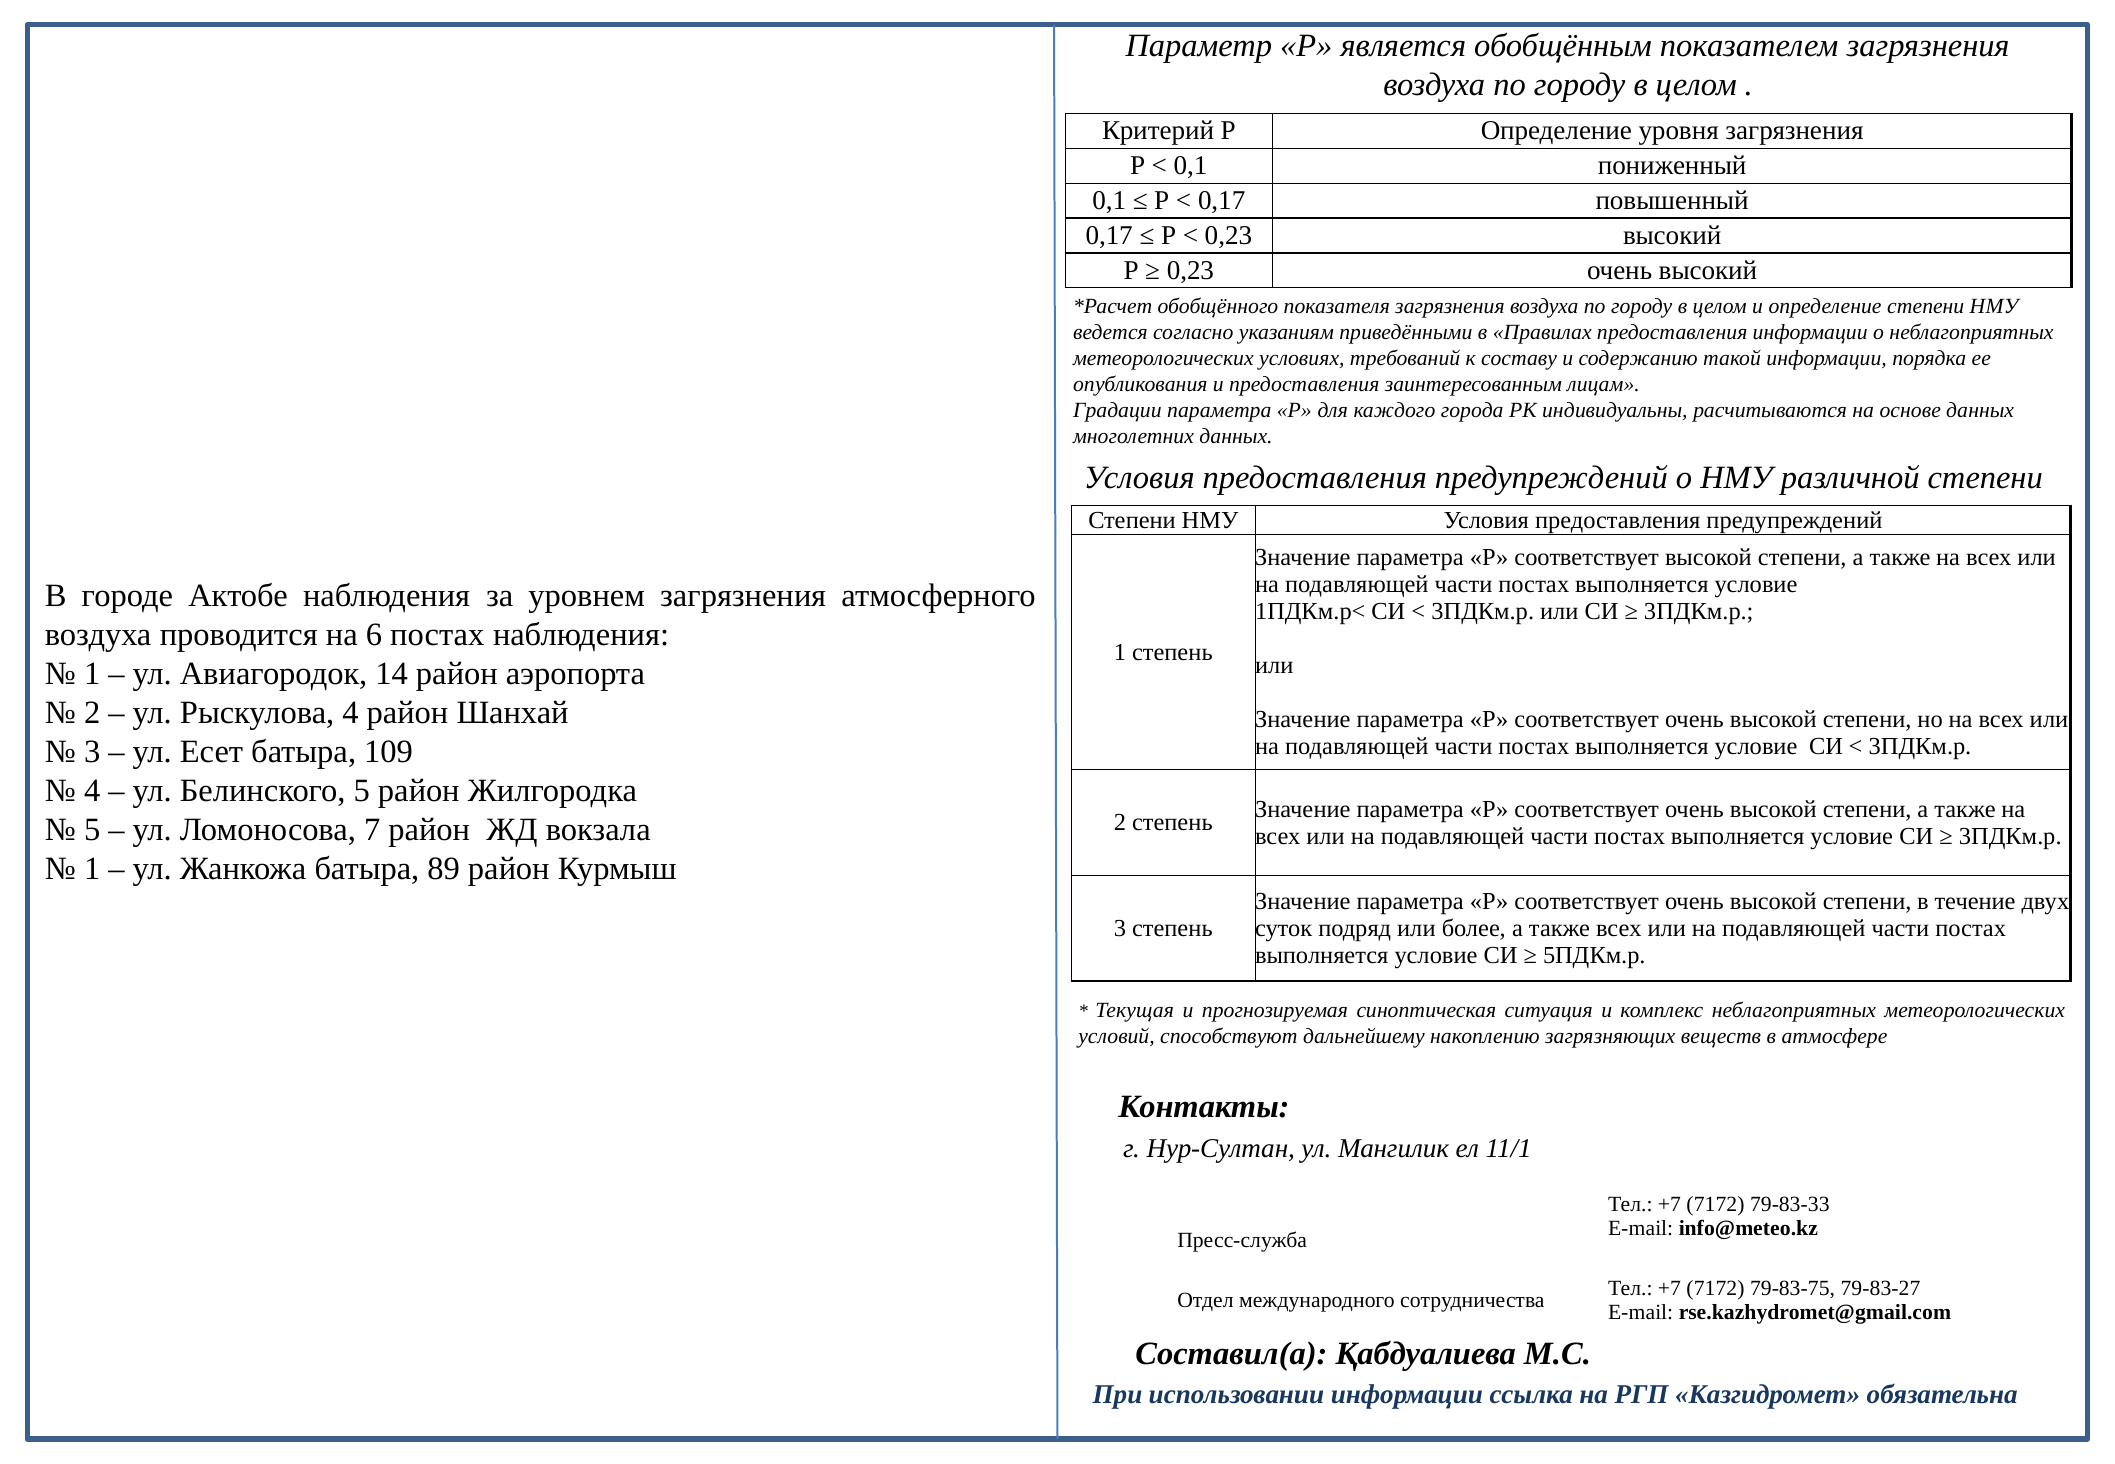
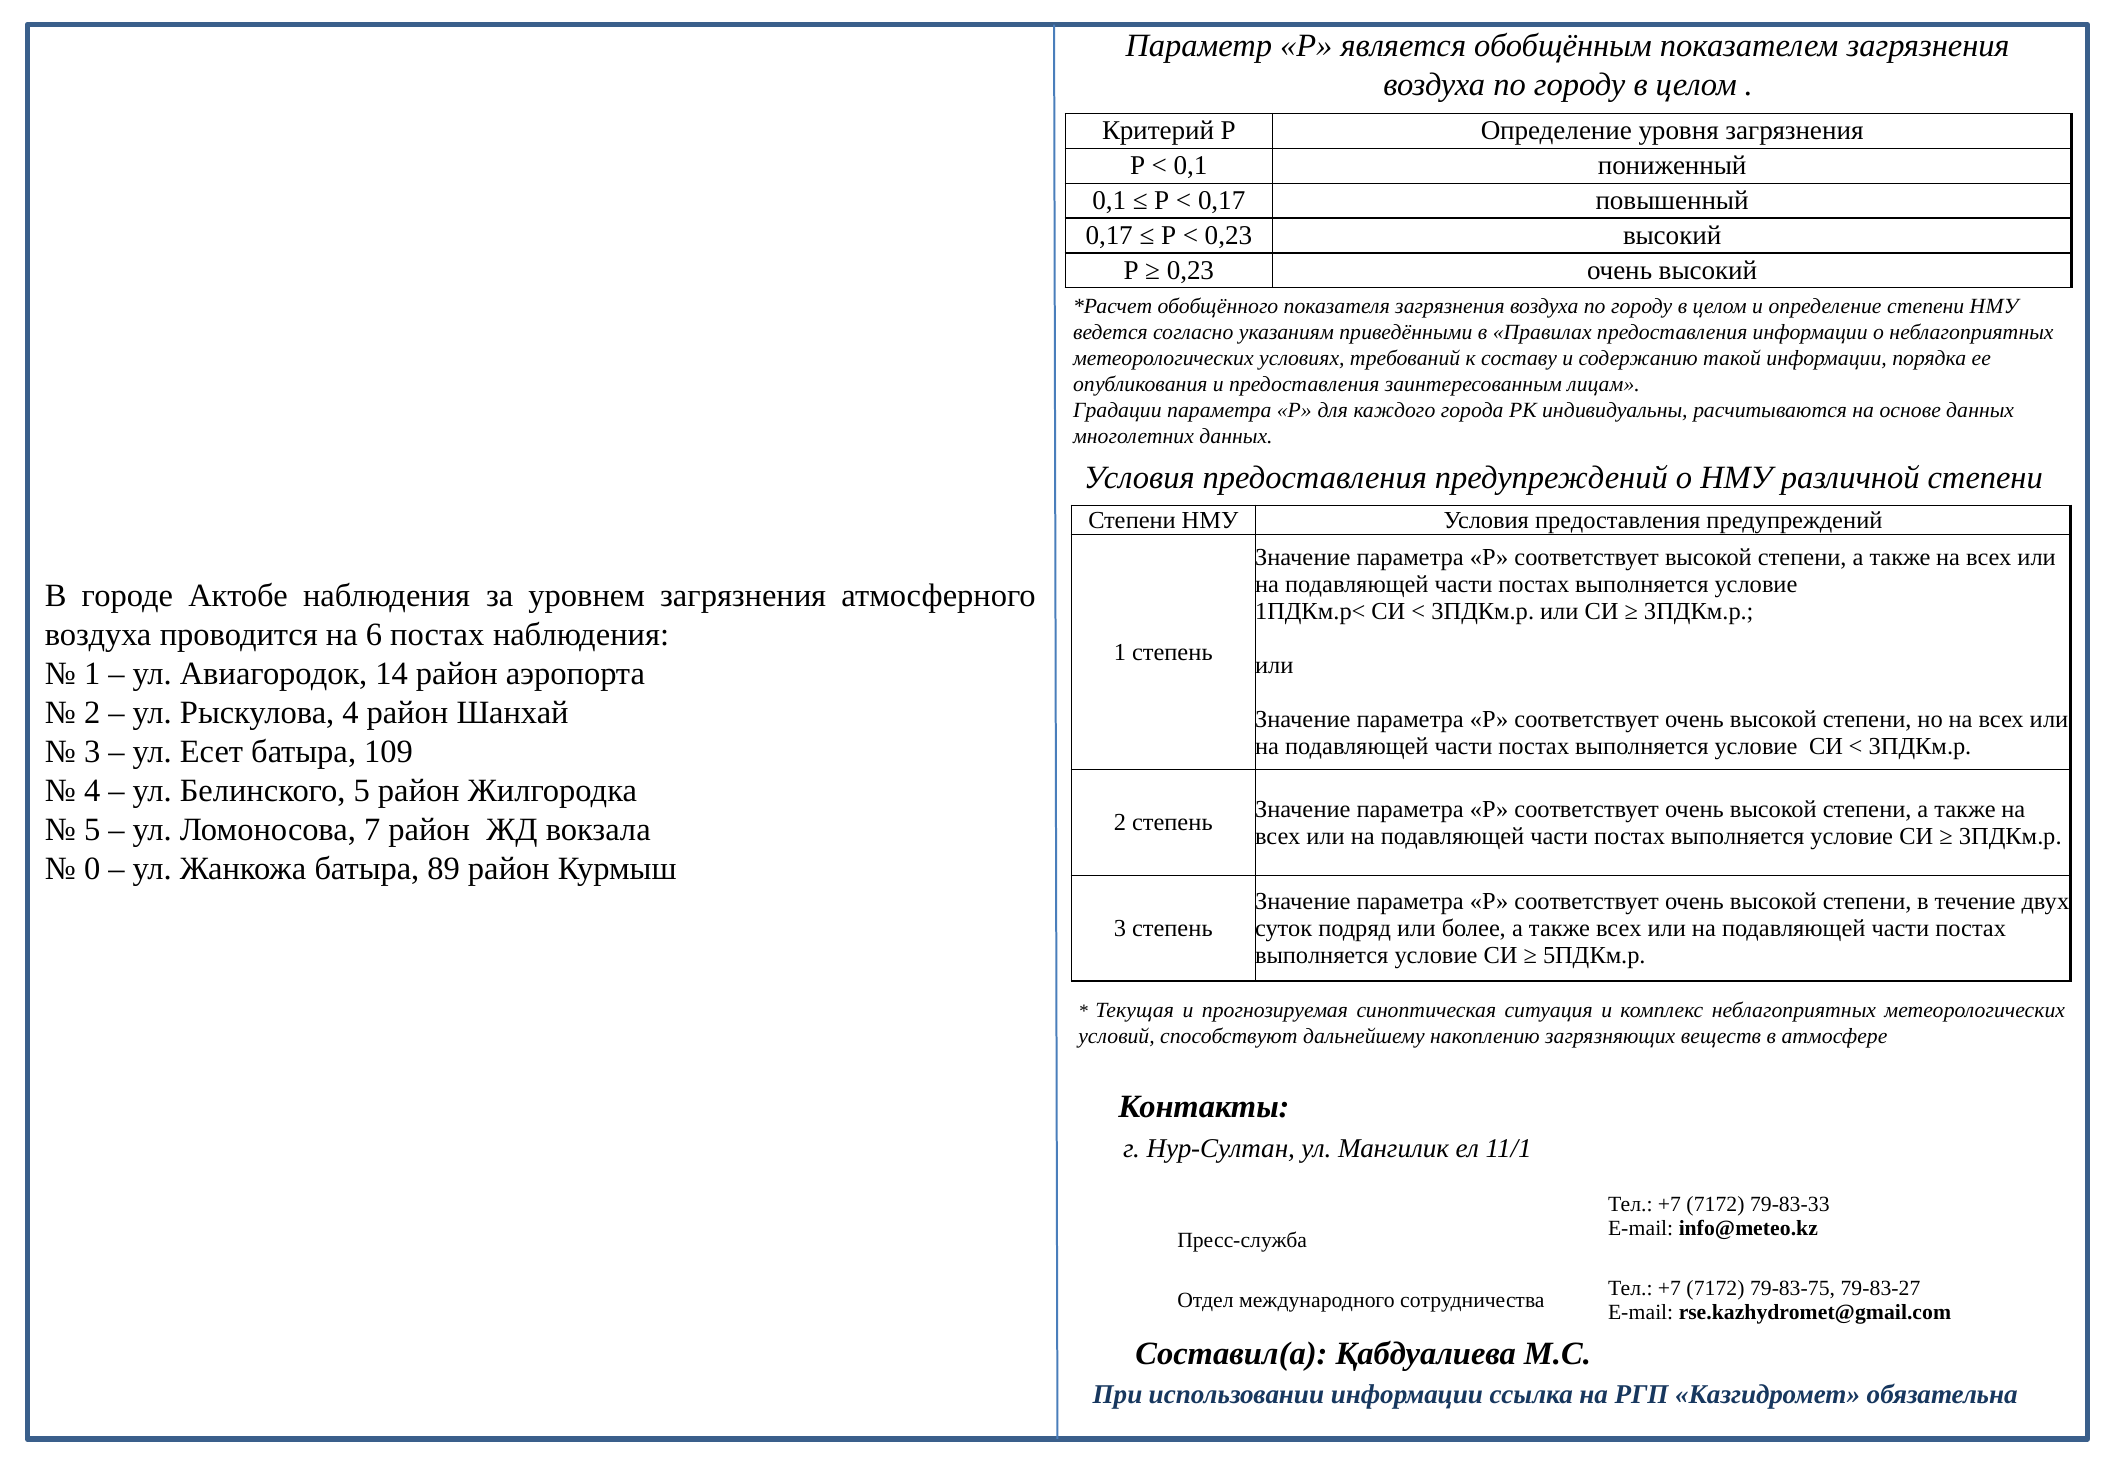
1: 1 -> 0 (92, 869)
